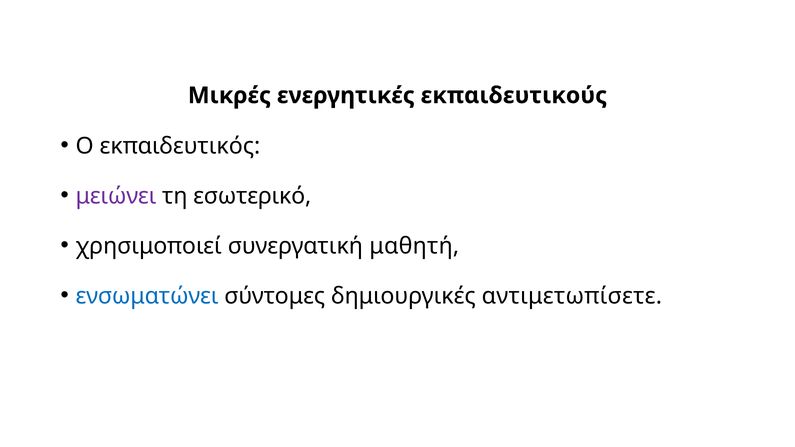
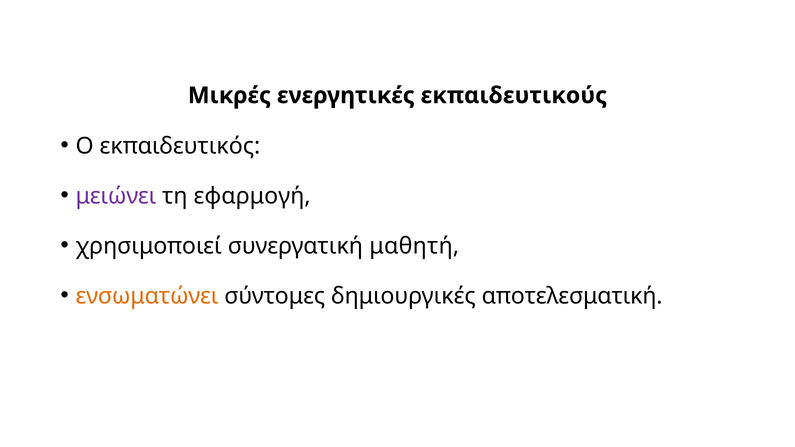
εσωτερικό: εσωτερικό -> εφαρμογή (252, 196)
ενσωματώνει colour: blue -> orange (147, 296)
αντιμετωπίσετε: αντιμετωπίσετε -> αποτελεσματική (572, 296)
